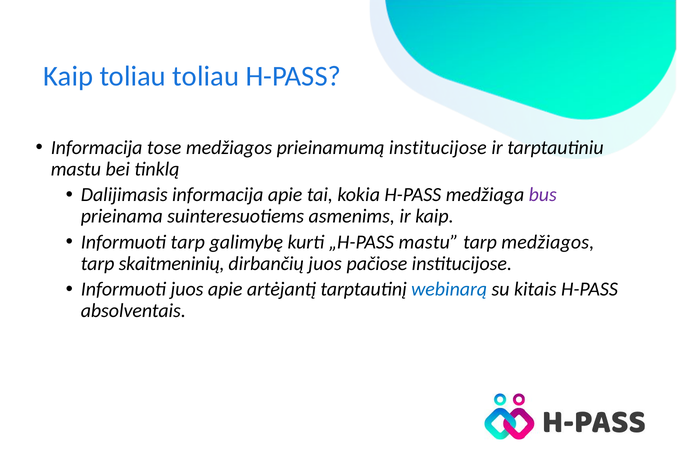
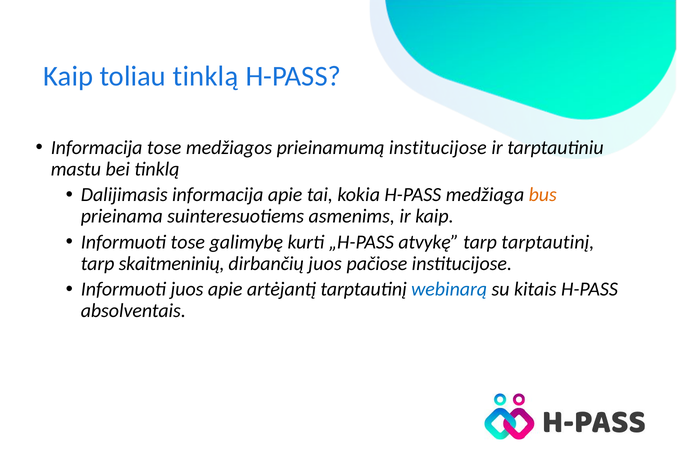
toliau toliau: toliau -> tinklą (206, 76)
bus colour: purple -> orange (543, 195)
Informuoti tarp: tarp -> tose (188, 242)
„H-PASS mastu: mastu -> atvykę (429, 242)
tarp medžiagos: medžiagos -> tarptautinį (548, 242)
